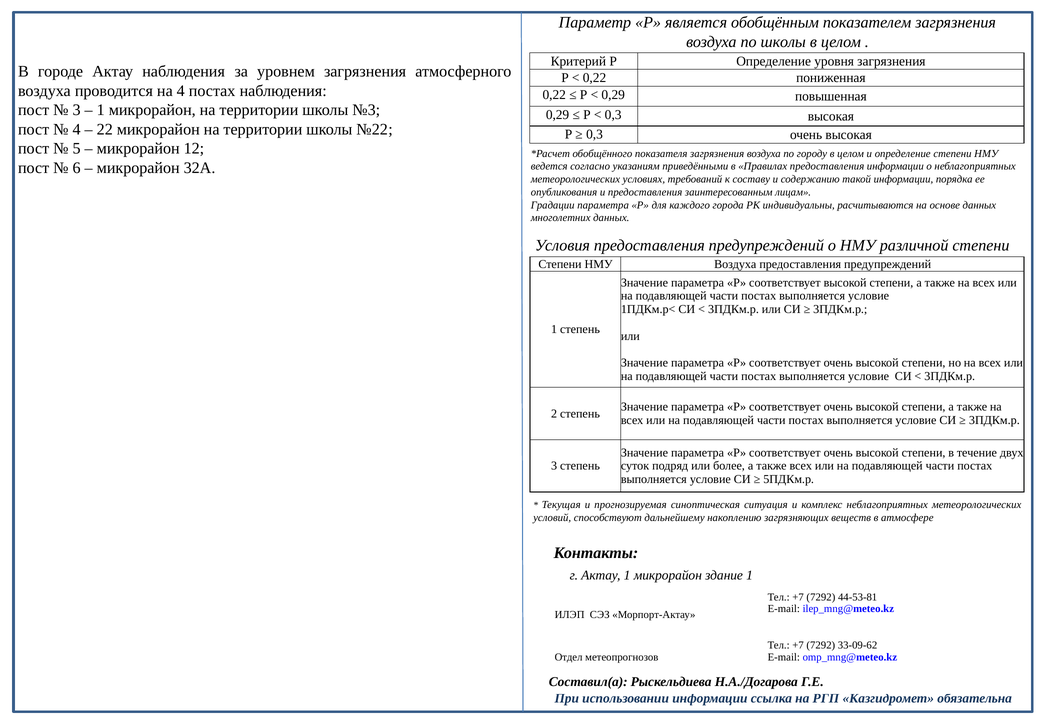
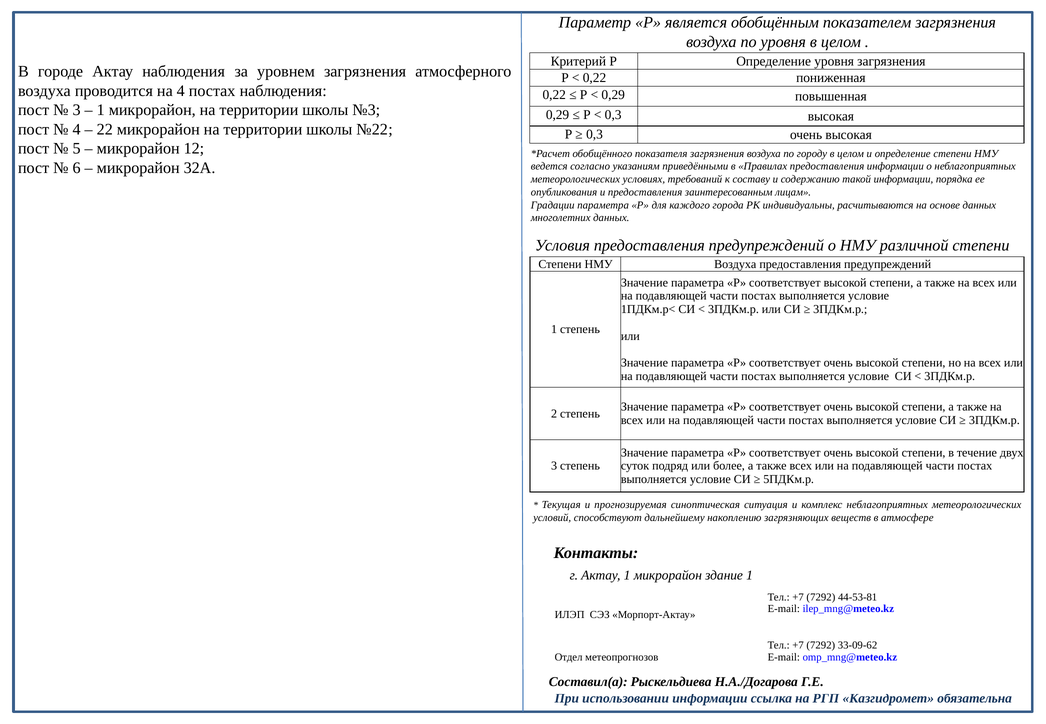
по школы: школы -> уровня (783, 42)
